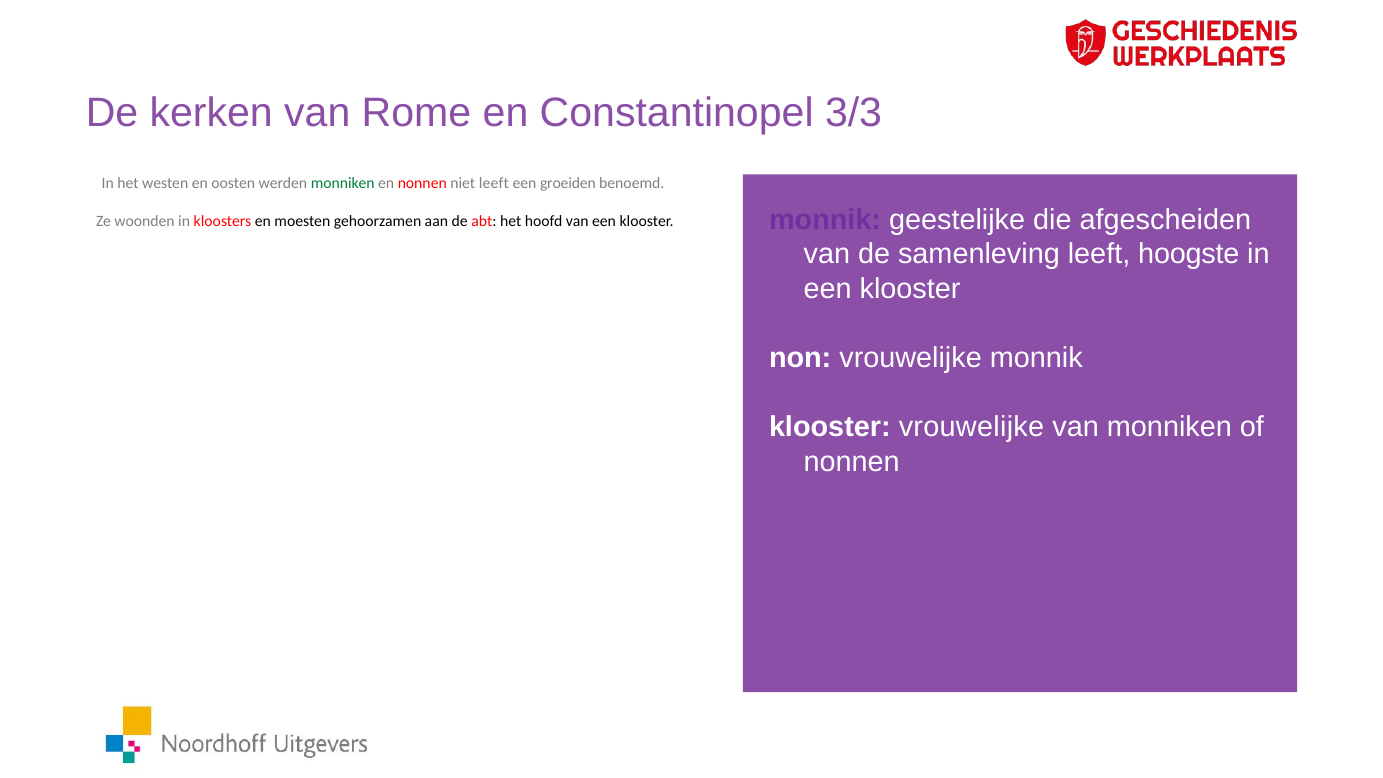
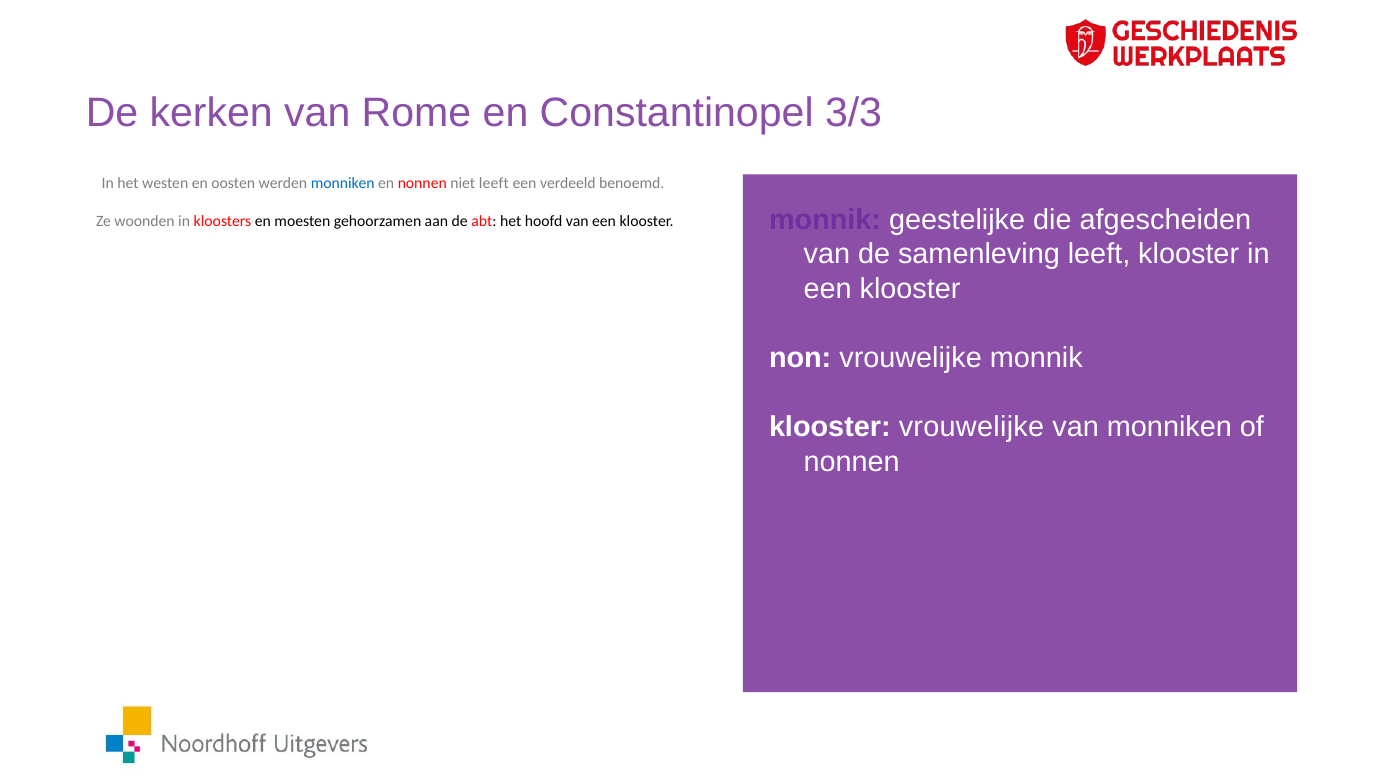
monniken colour: green -> blue (343, 183)
groeiden: groeiden -> verdeeld (568, 183)
leeft hoogste: hoogste -> klooster (1189, 254)
